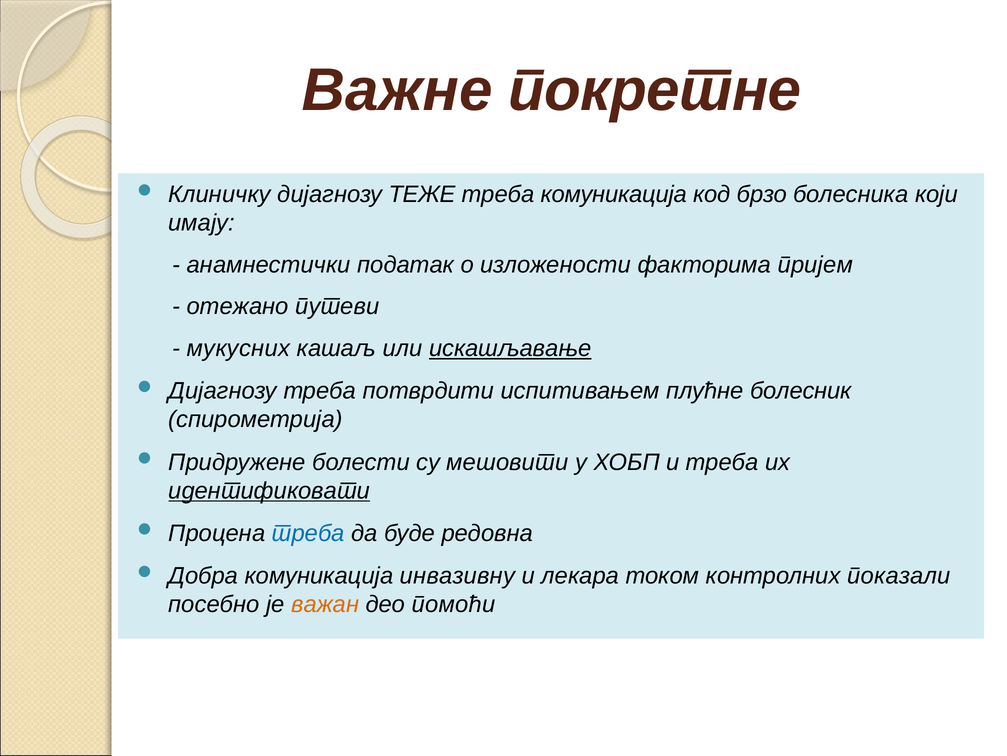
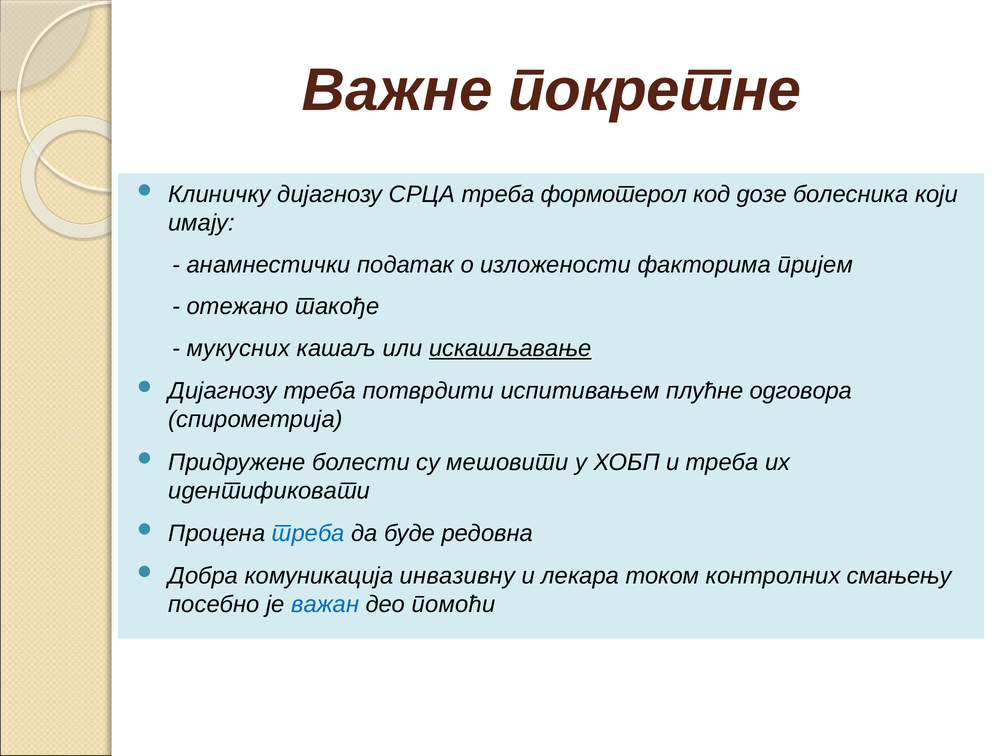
ТЕЖЕ: ТЕЖЕ -> СРЦА (422, 194)
треба комуникација: комуникација -> формотерол (614, 194)
брзо: брзо -> дозе (762, 194)
путеви: путеви -> такође (337, 306)
болесник: болесник -> одговора (801, 391)
идентификовати underline: present -> none (269, 490)
показали: показали -> смањењу (899, 575)
важан colour: orange -> blue (325, 604)
